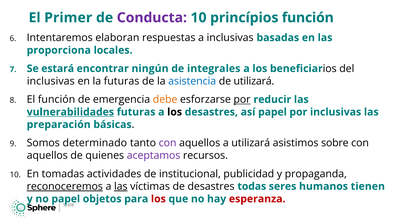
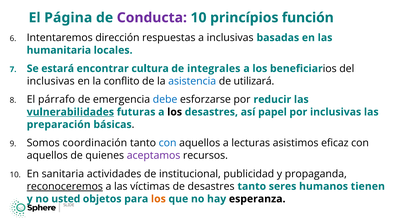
Primer: Primer -> Página (68, 18)
elaboran: elaboran -> dirección (117, 38)
proporciona: proporciona -> humanitaria (59, 50)
ningún: ningún -> cultura (150, 69)
la futuras: futuras -> conflito (122, 81)
El función: función -> párrafo (57, 100)
debe colour: orange -> blue (165, 100)
por underline: present -> none (242, 100)
determinado: determinado -> coordinación (95, 143)
con colour: purple -> blue (168, 143)
a utilizará: utilizará -> lecturas (251, 143)
sobre: sobre -> eficaz (335, 143)
tomadas: tomadas -> sanitaria (63, 174)
las underline: present -> none (121, 187)
desastres todas: todas -> tanto (252, 187)
no papel: papel -> usted (66, 199)
los colour: red -> orange (158, 199)
esperanza colour: red -> black (257, 199)
